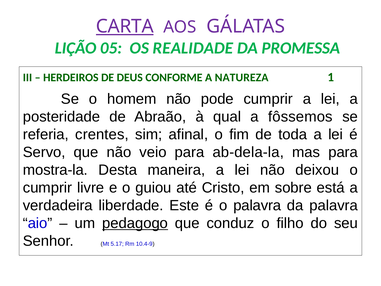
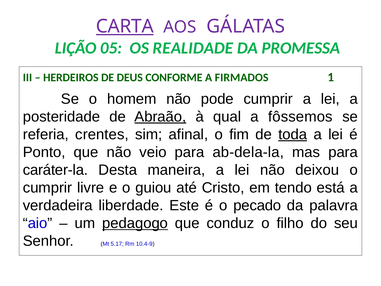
NATUREZA: NATUREZA -> FIRMADOS (242, 77)
Abraão underline: none -> present (160, 117)
toda underline: none -> present (293, 134)
Servo: Servo -> Ponto (44, 152)
mostra-la: mostra-la -> caráter-la (55, 170)
sobre: sobre -> tendo (293, 188)
o palavra: palavra -> pecado (257, 205)
